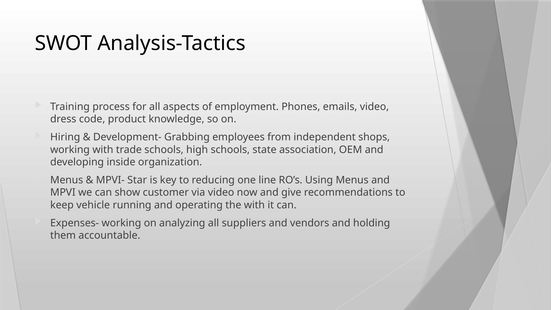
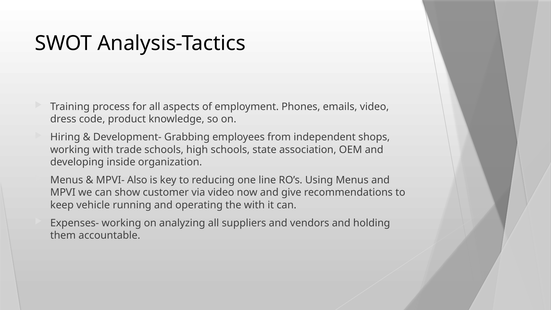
Star: Star -> Also (137, 180)
